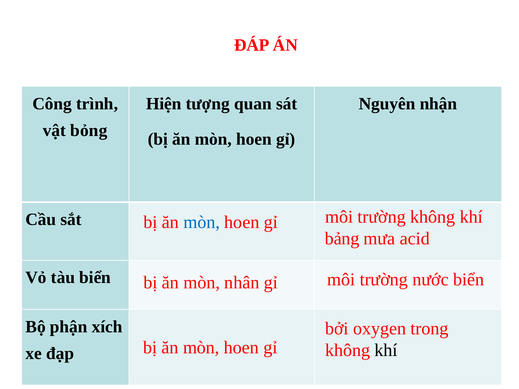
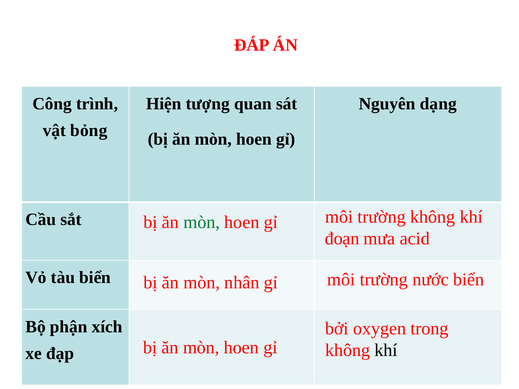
nhận: nhận -> dạng (438, 104)
mòn colour: blue -> green (202, 222)
bảng: bảng -> đoạn (342, 239)
